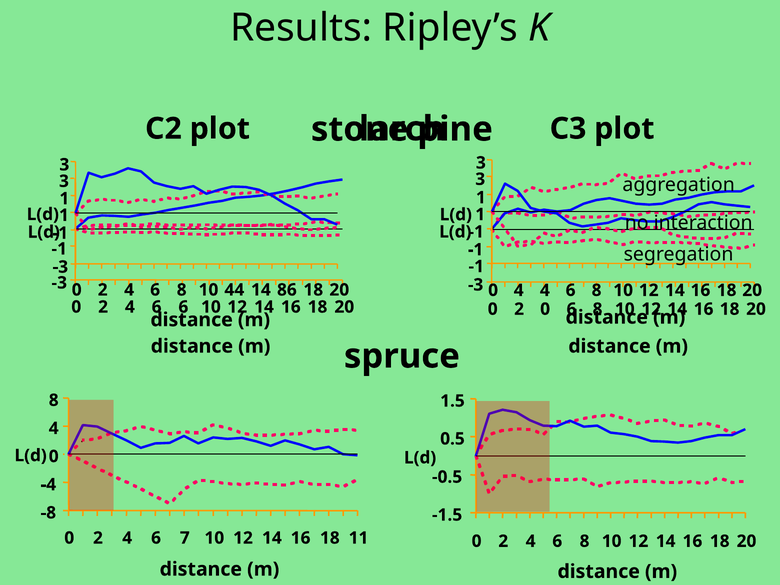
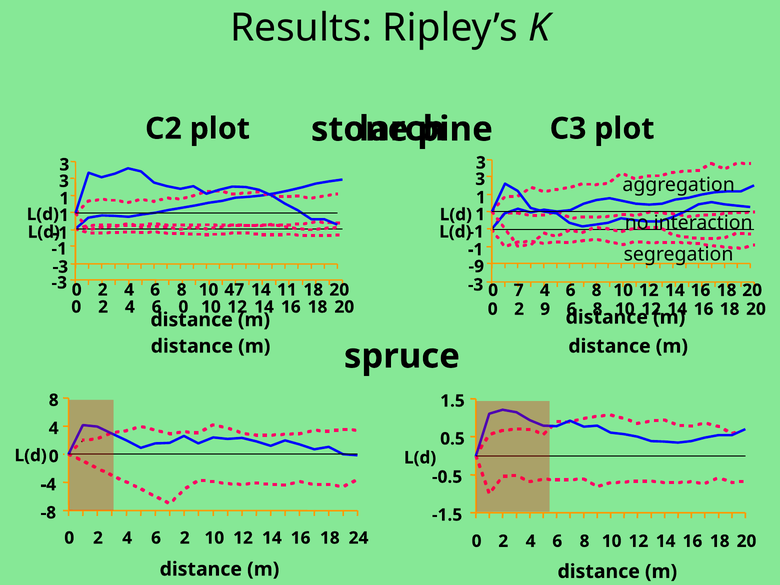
-1: -1 -> -9 (476, 266)
44: 44 -> 47 (234, 290)
86: 86 -> 11 (287, 290)
4: 4 -> 7 (519, 290)
6 6: 6 -> 0 (183, 307)
2 0: 0 -> 9 (545, 309)
6 7: 7 -> 2 (185, 538)
11: 11 -> 24 (359, 538)
